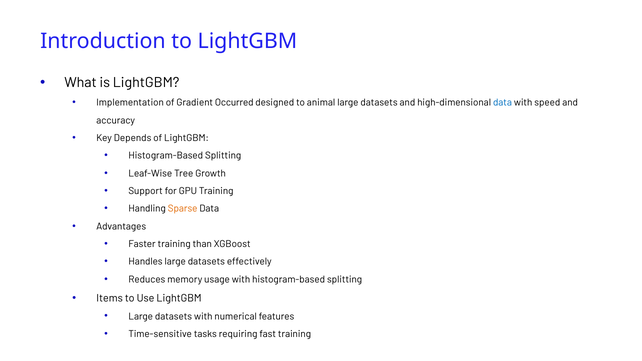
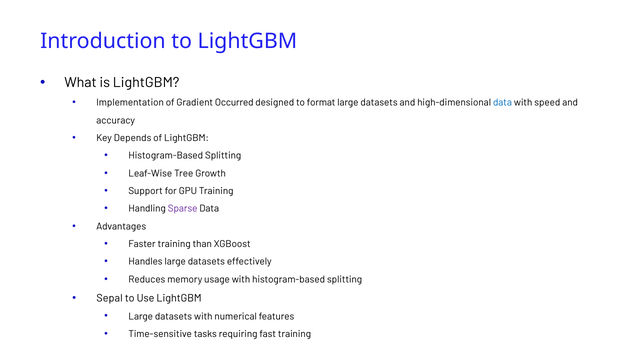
animal: animal -> format (321, 103)
Sparse colour: orange -> purple (183, 209)
Items: Items -> Sepal (110, 298)
